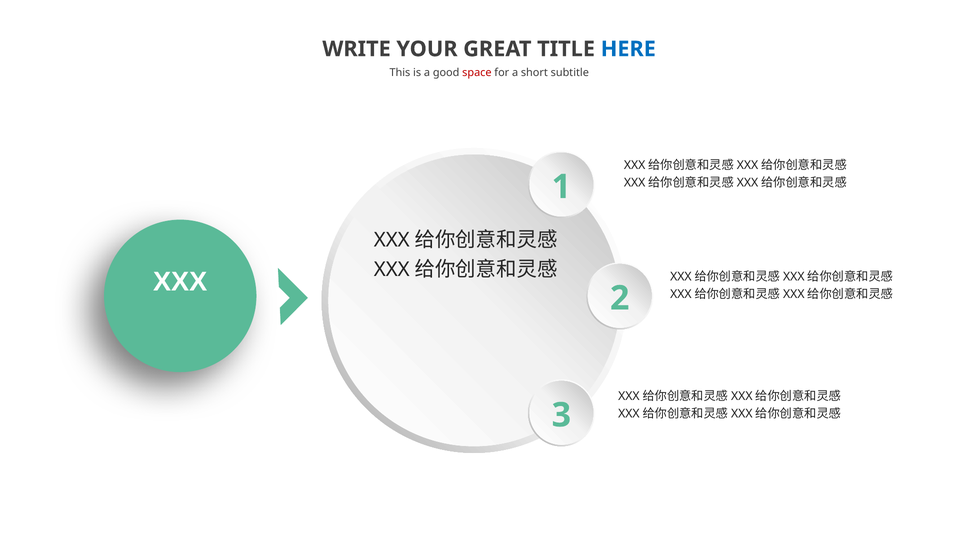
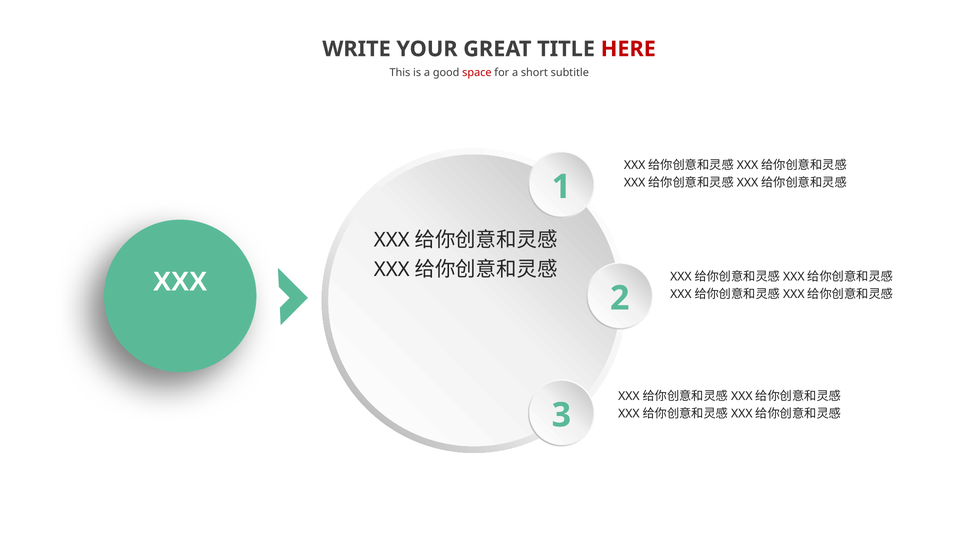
HERE colour: blue -> red (628, 49)
